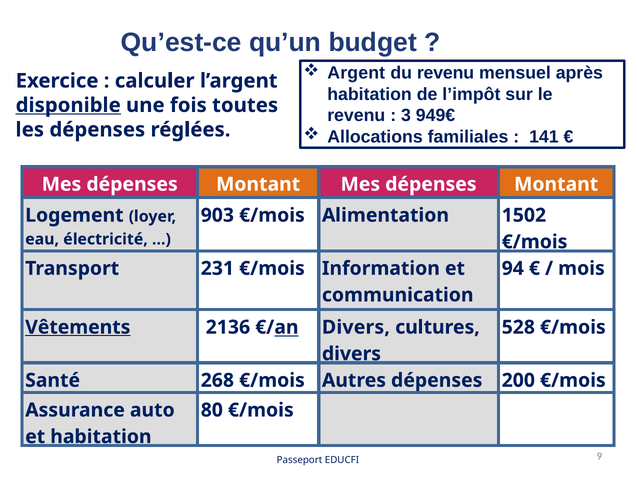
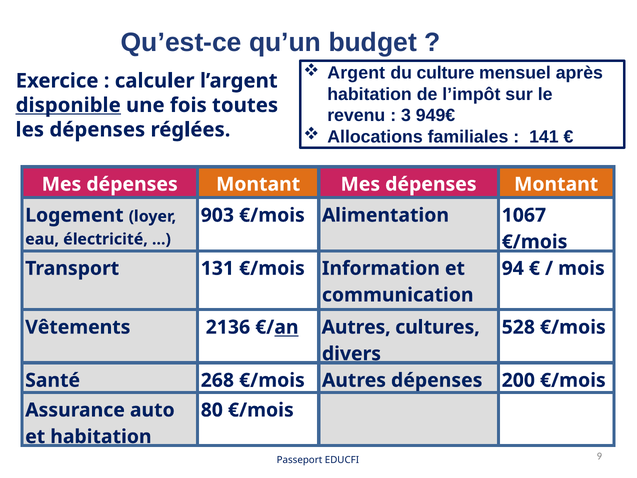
du revenu: revenu -> culture (445, 73)
1502: 1502 -> 1067 (524, 215)
231: 231 -> 131 (217, 268)
Vêtements underline: present -> none (78, 327)
€/an Divers: Divers -> Autres (356, 327)
